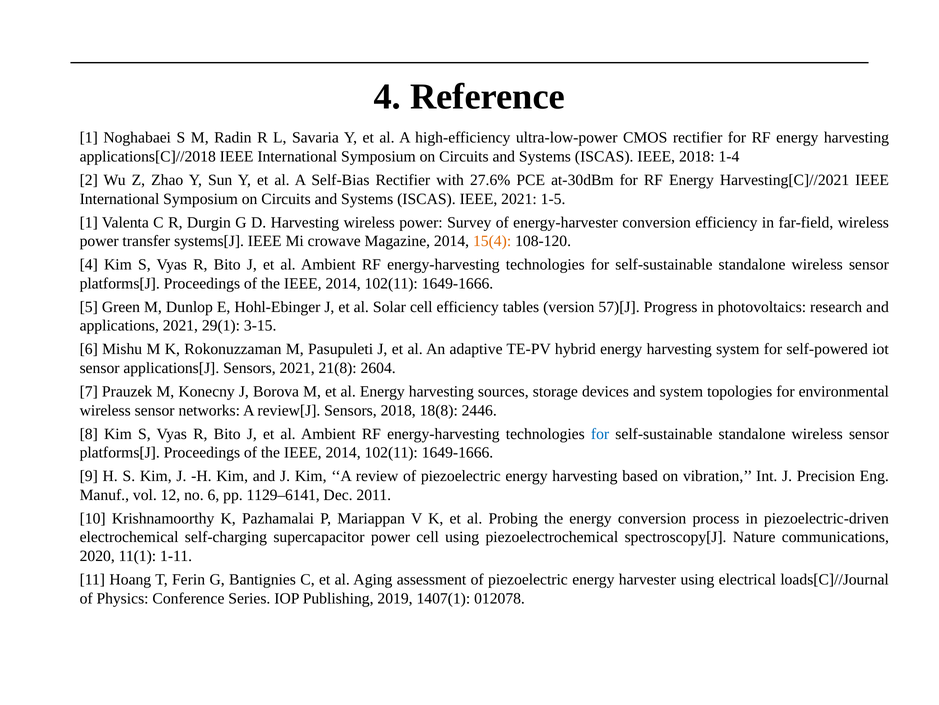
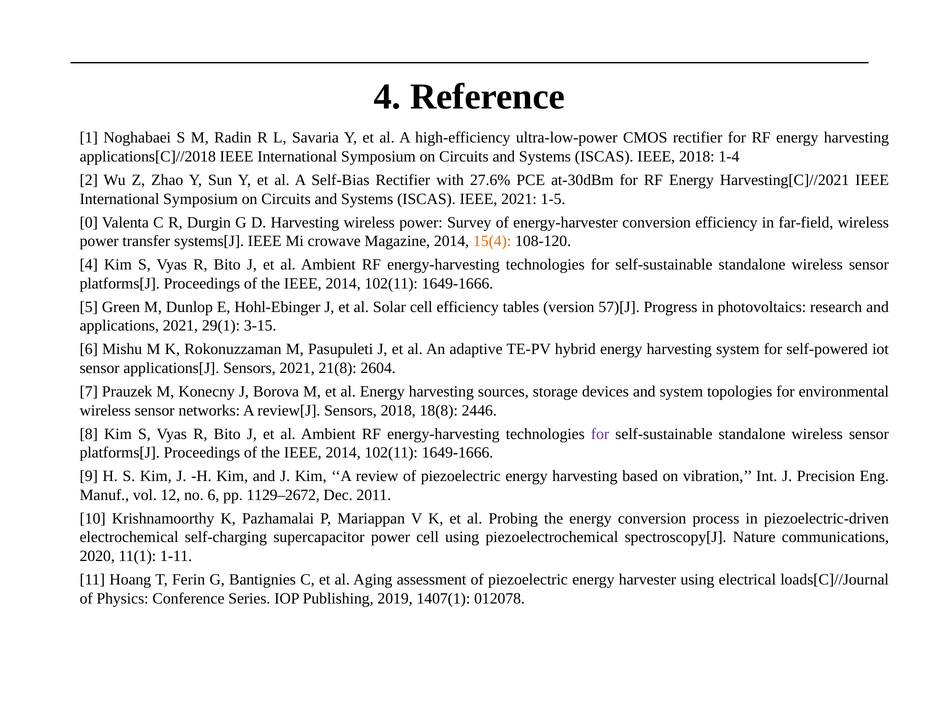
1: 1 -> 0 (89, 222)
for colour: blue -> purple (600, 433)
1129–6141: 1129–6141 -> 1129–2672 (283, 494)
